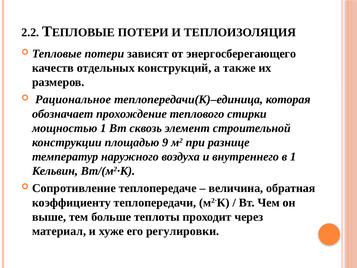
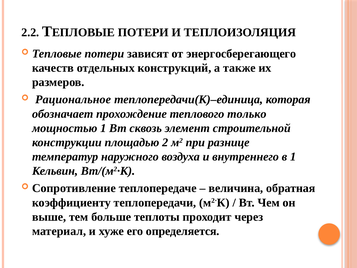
стирки: стирки -> только (247, 114)
9: 9 -> 2 (165, 142)
регулировки: регулировки -> определяется (183, 231)
